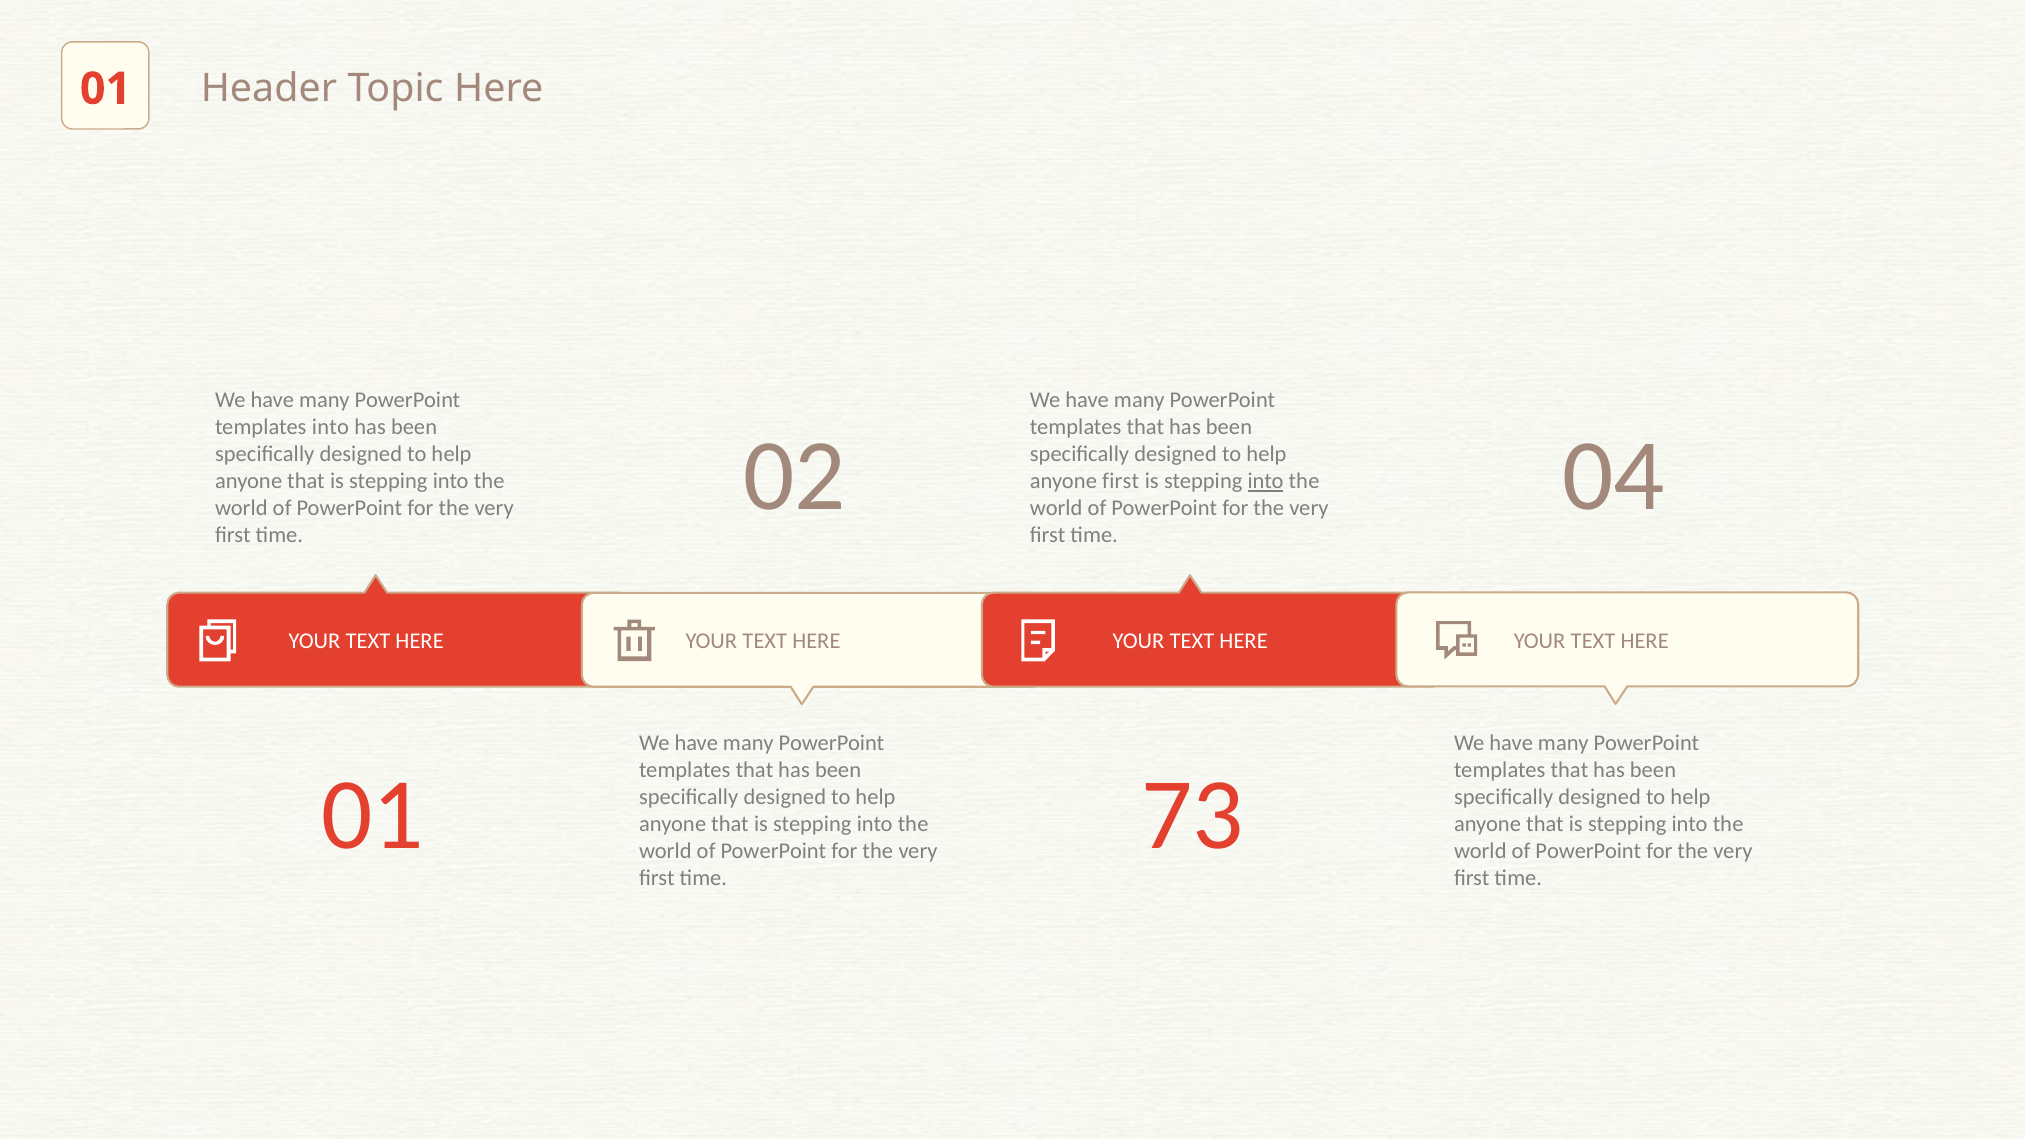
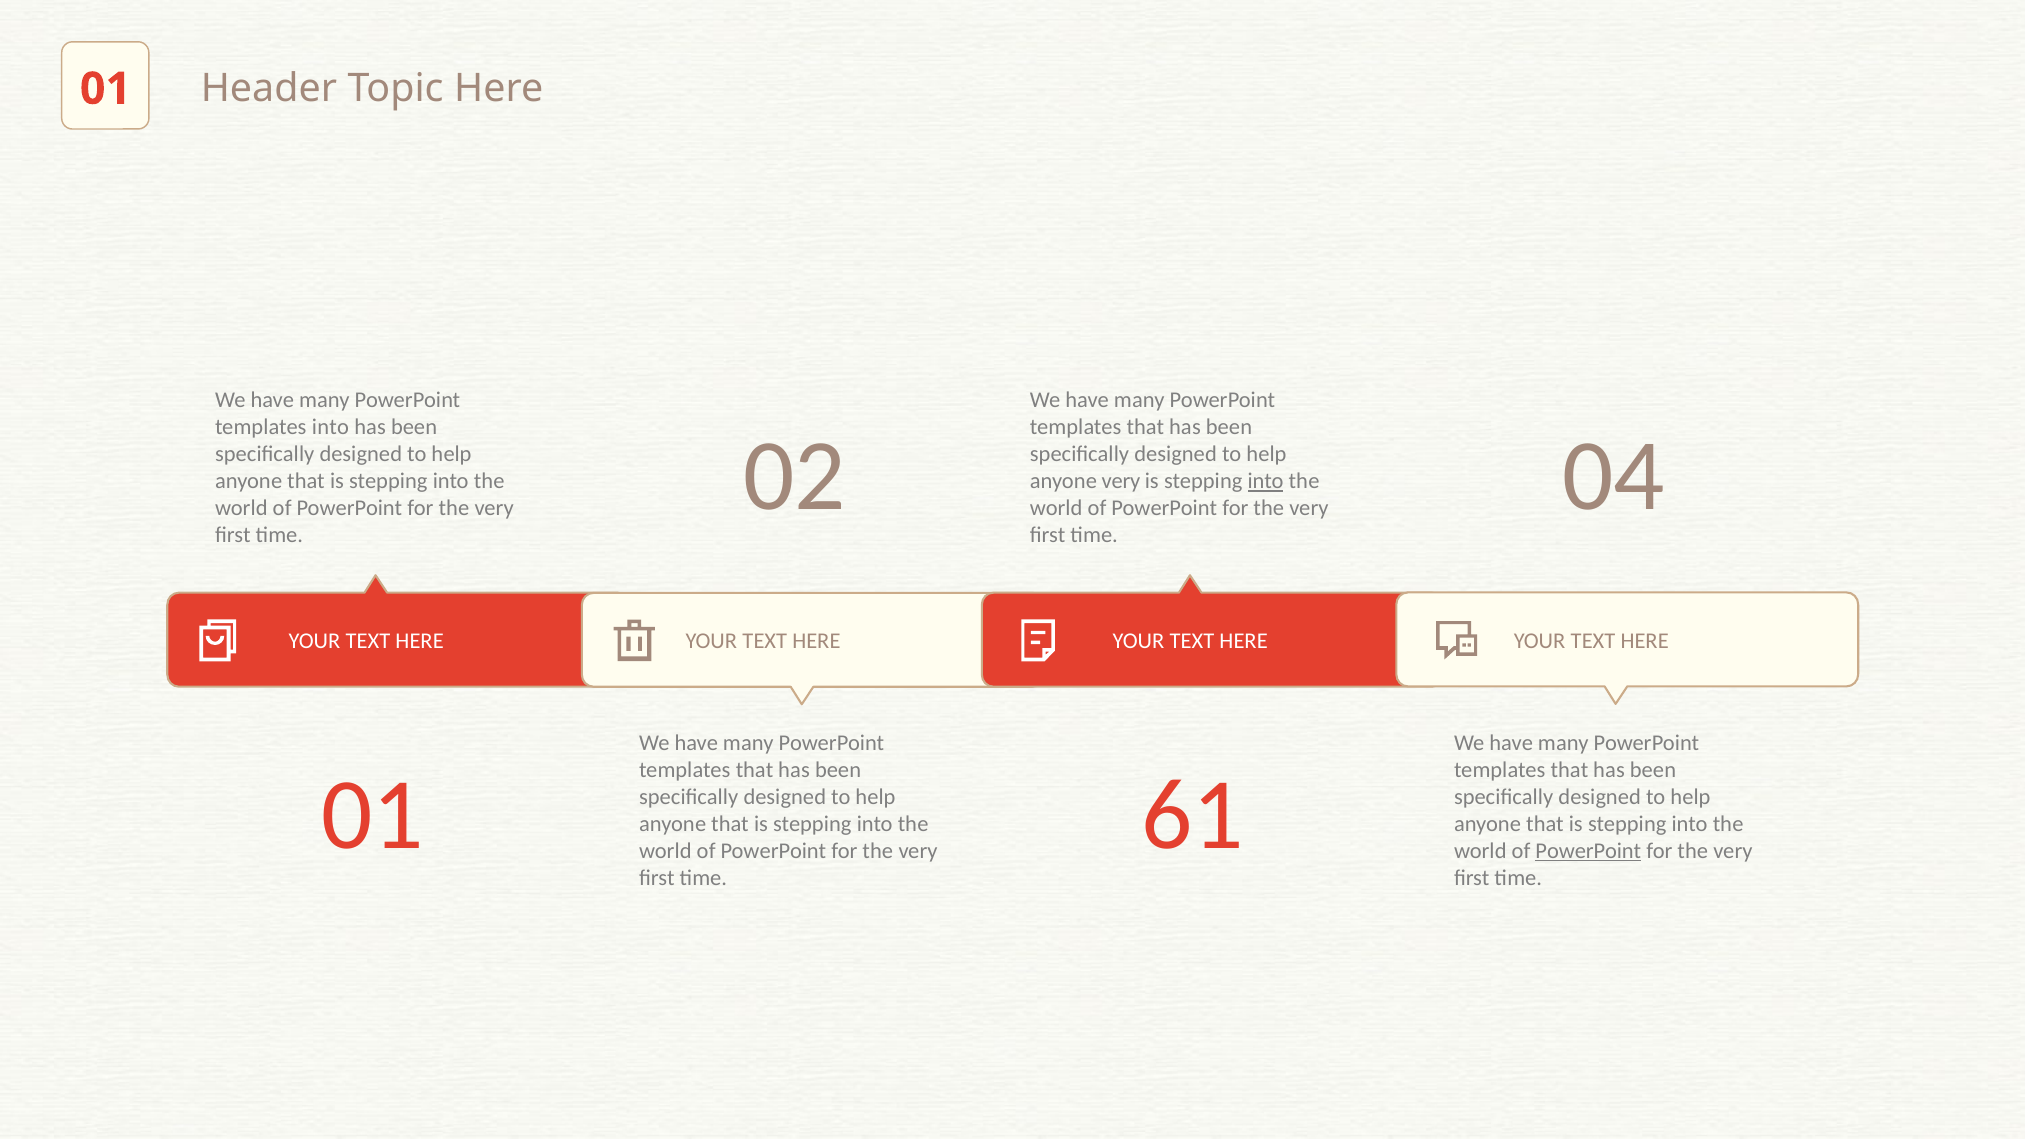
anyone first: first -> very (1121, 481)
73: 73 -> 61 (1192, 815)
PowerPoint underline: none -> present (1588, 850)
